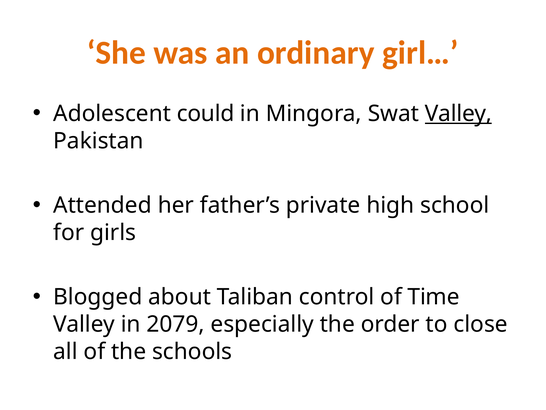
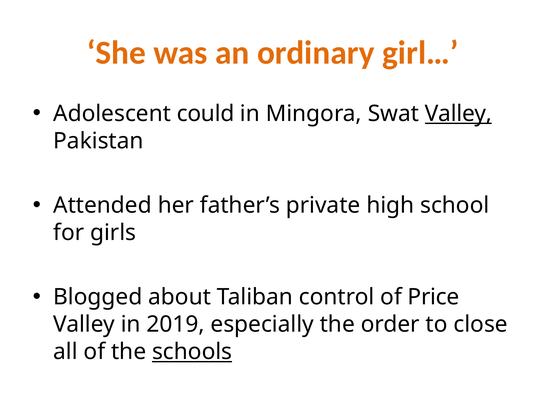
Time: Time -> Price (434, 297)
2079: 2079 -> 2019 (176, 324)
schools underline: none -> present (192, 351)
